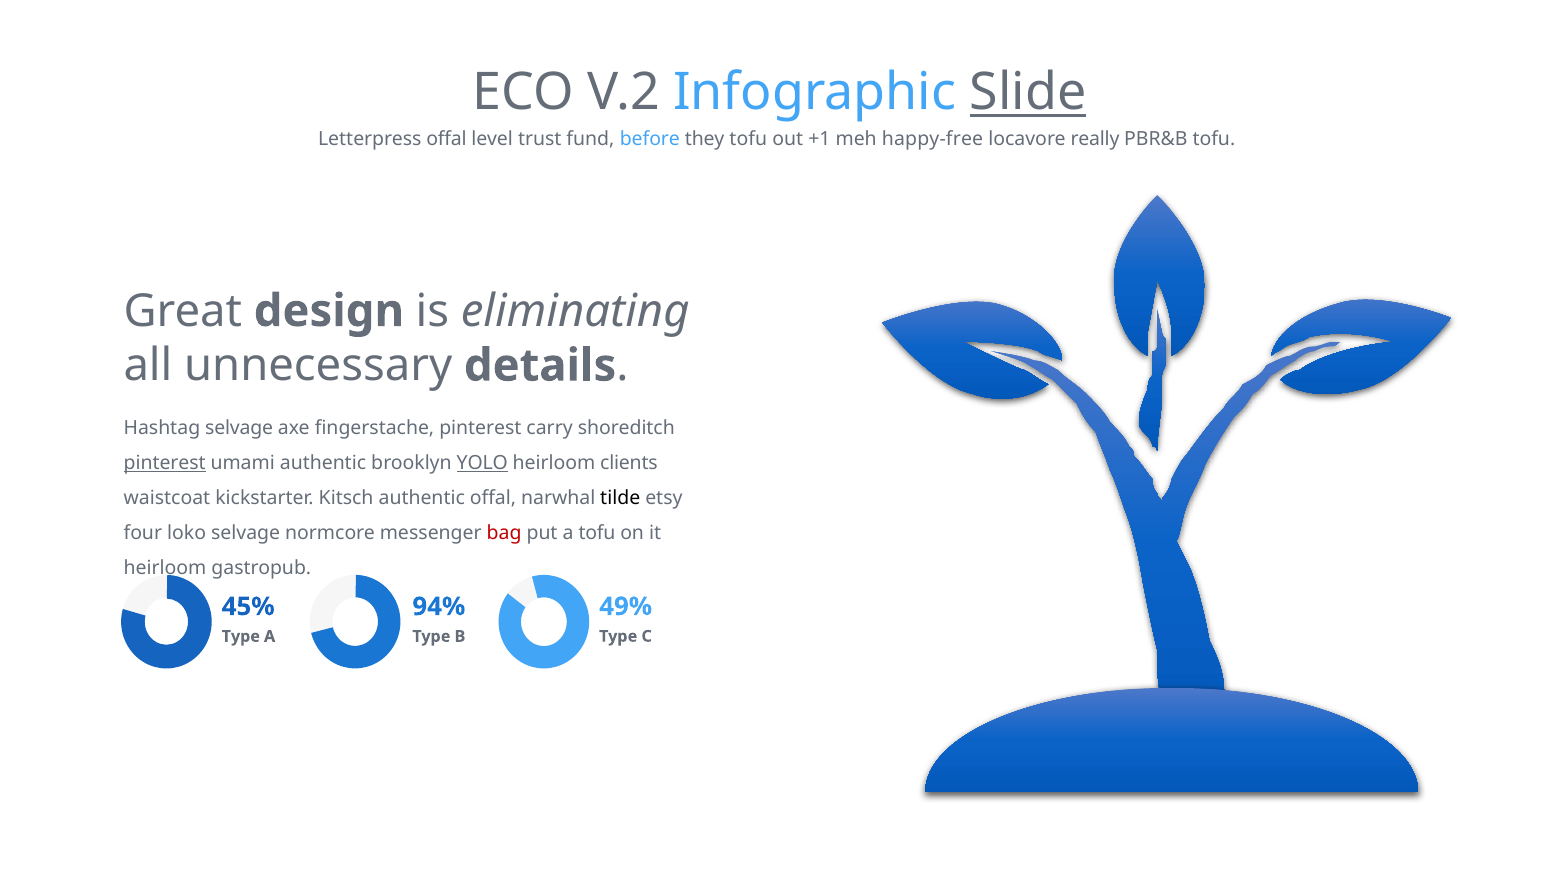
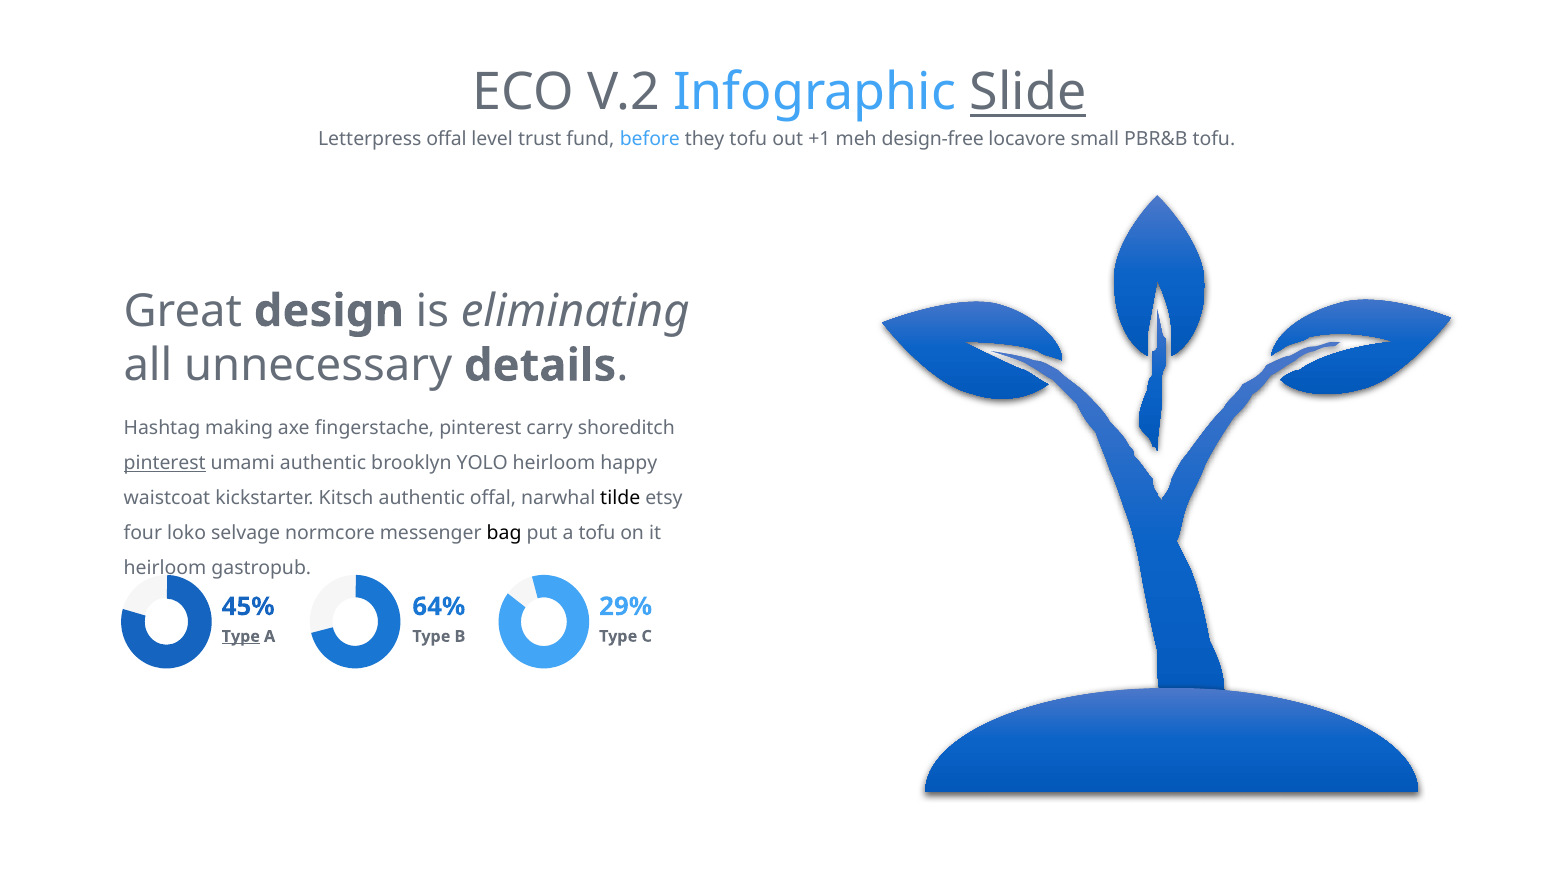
happy-free: happy-free -> design-free (933, 139)
really: really -> small (1095, 139)
Hashtag selvage: selvage -> making (239, 428)
YOLO underline: present -> none (482, 463)
clients: clients -> happy (629, 463)
bag colour: red -> black (504, 533)
49%: 49% -> 29% (626, 606)
94%: 94% -> 64% (439, 606)
Type underline: none -> present (241, 636)
